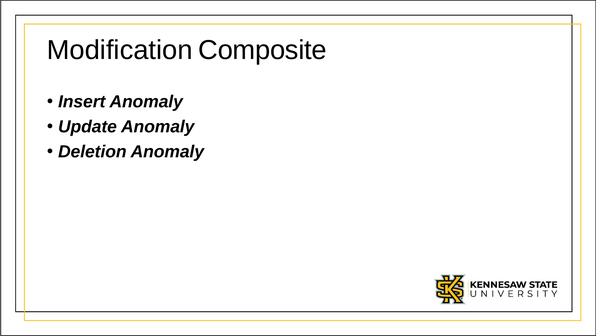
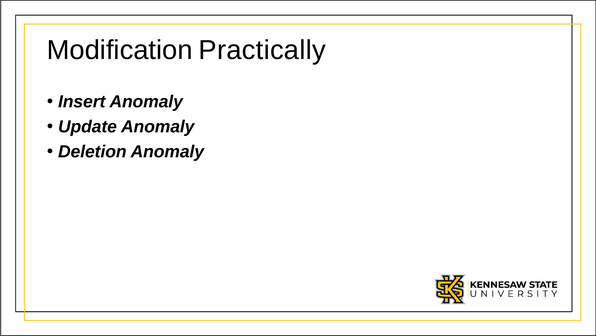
Composite: Composite -> Practically (262, 50)
